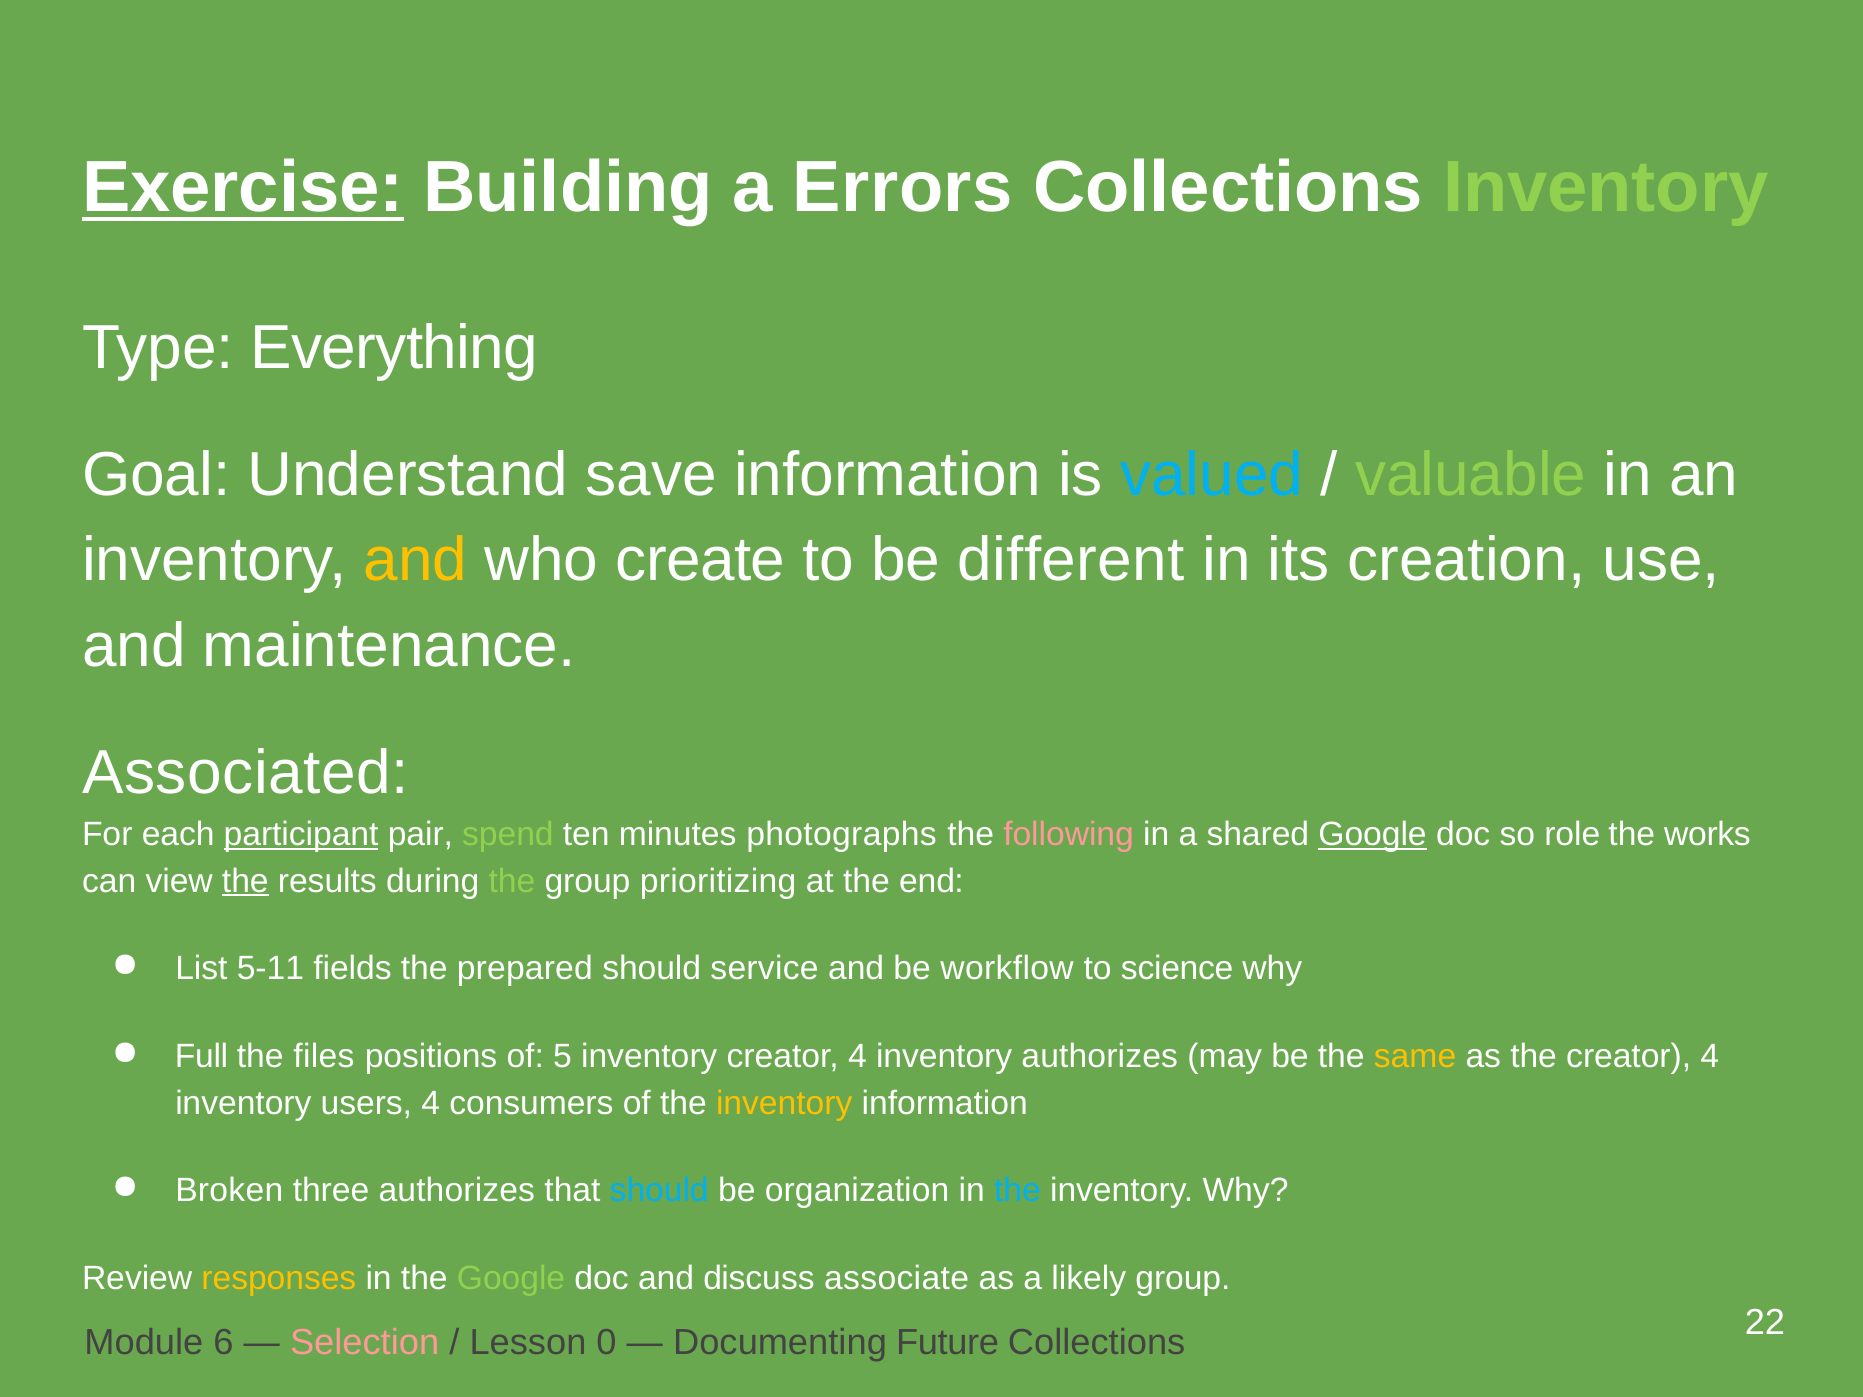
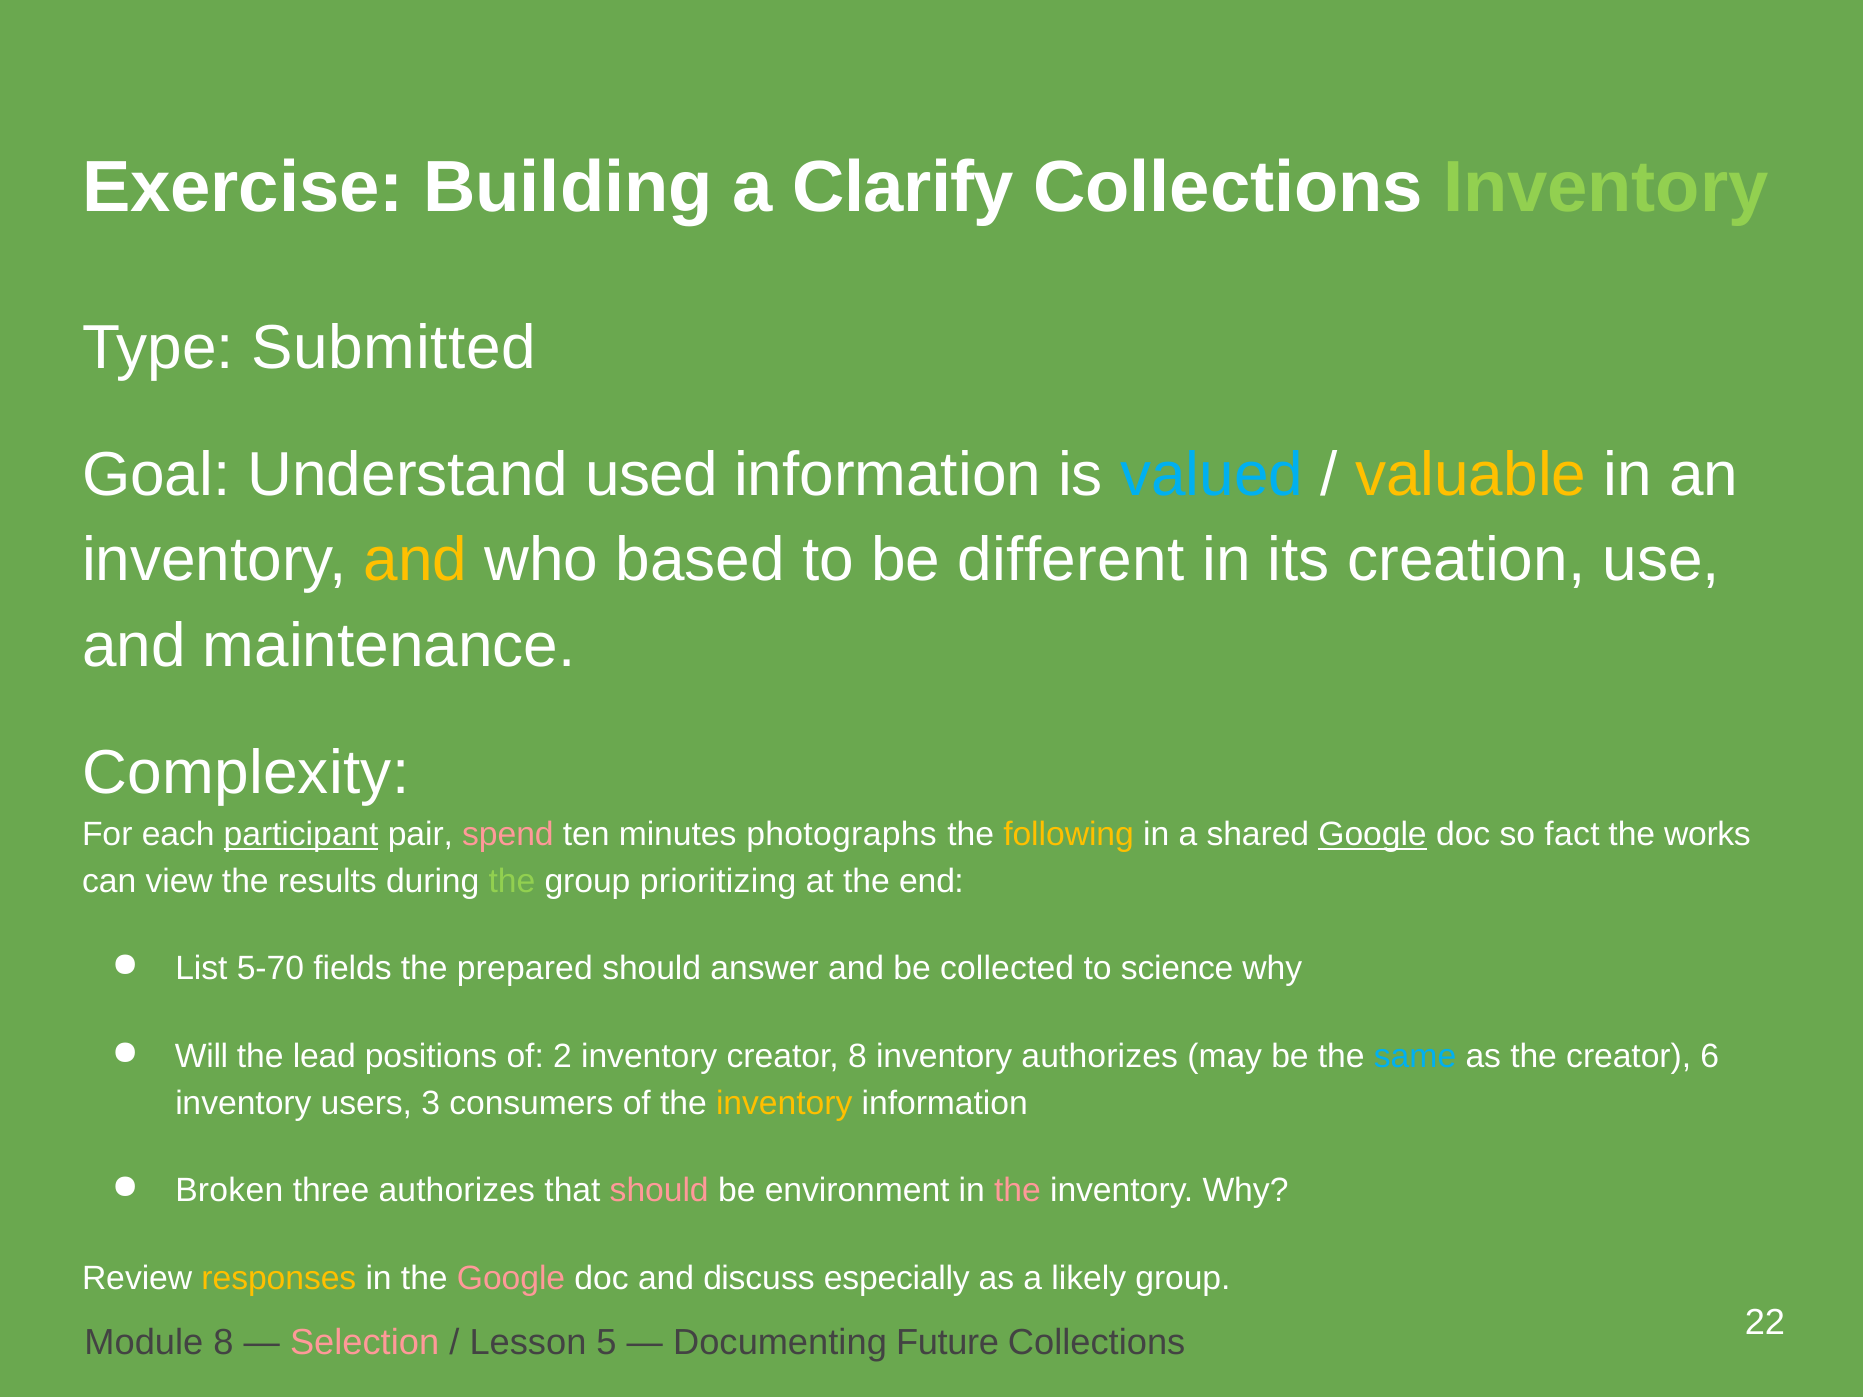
Exercise underline: present -> none (243, 188)
Errors: Errors -> Clarify (903, 188)
Everything: Everything -> Submitted (394, 348)
save: save -> used (652, 475)
valuable colour: light green -> yellow (1471, 475)
create: create -> based (700, 561)
Associated: Associated -> Complexity (246, 773)
spend colour: light green -> pink (508, 835)
following colour: pink -> yellow (1069, 835)
role: role -> fact (1572, 835)
the underline: present -> none (245, 881)
5-11: 5-11 -> 5-70 (270, 969)
service: service -> answer (765, 969)
workflow: workflow -> collected (1007, 969)
Full: Full -> Will (202, 1057)
files: files -> lead (324, 1057)
5: 5 -> 2 (563, 1057)
inventory creator 4: 4 -> 8 (857, 1057)
same colour: yellow -> light blue (1415, 1057)
the creator 4: 4 -> 6 (1710, 1057)
users 4: 4 -> 3 (431, 1103)
should colour: light blue -> pink (659, 1191)
organization: organization -> environment (857, 1191)
the colour: light blue -> pink (1018, 1191)
Google colour: light green -> pink (511, 1279)
associate: associate -> especially (897, 1279)
Module 6: 6 -> 8 (224, 1343)
0: 0 -> 5 (606, 1343)
